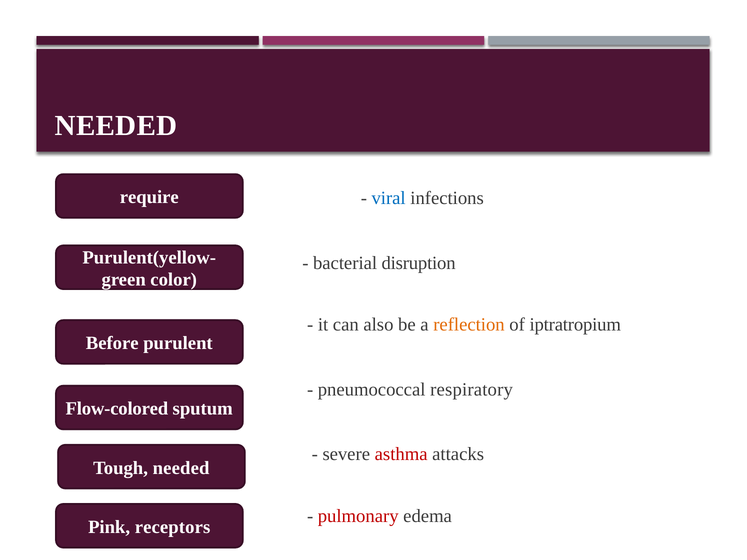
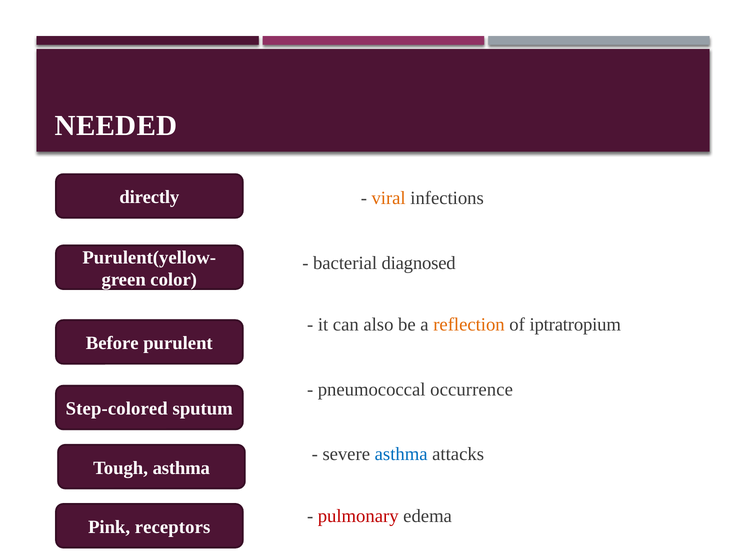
require: require -> directly (149, 197)
viral colour: blue -> orange (389, 198)
disruption: disruption -> diagnosed (419, 263)
respiratory: respiratory -> occurrence (472, 390)
Flow-colored: Flow-colored -> Step-colored (117, 409)
asthma colour: red -> blue (401, 454)
Tough needed: needed -> asthma (181, 468)
